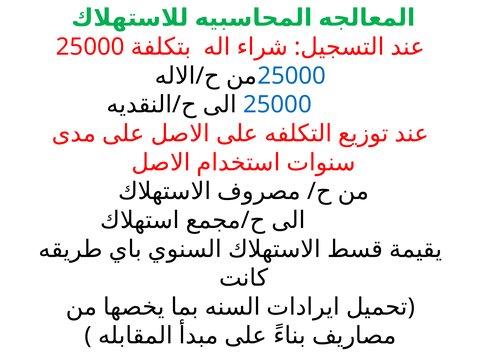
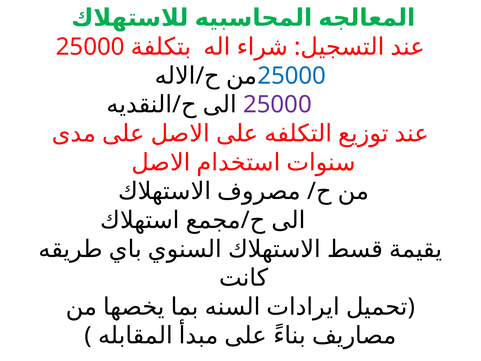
25000 colour: blue -> purple (277, 105)
